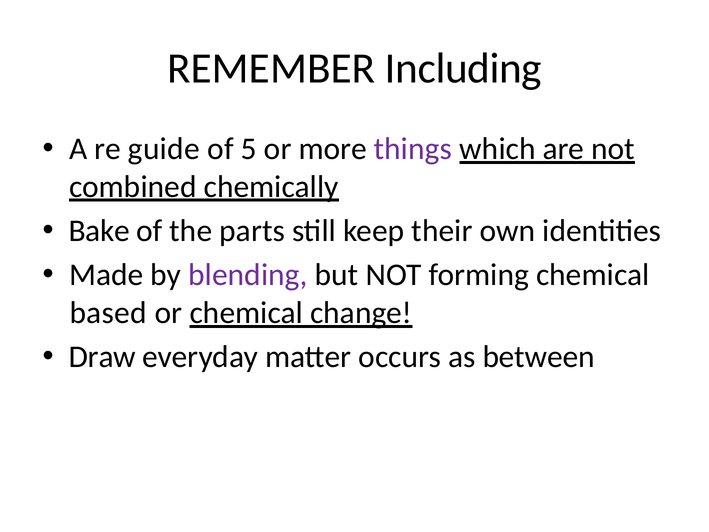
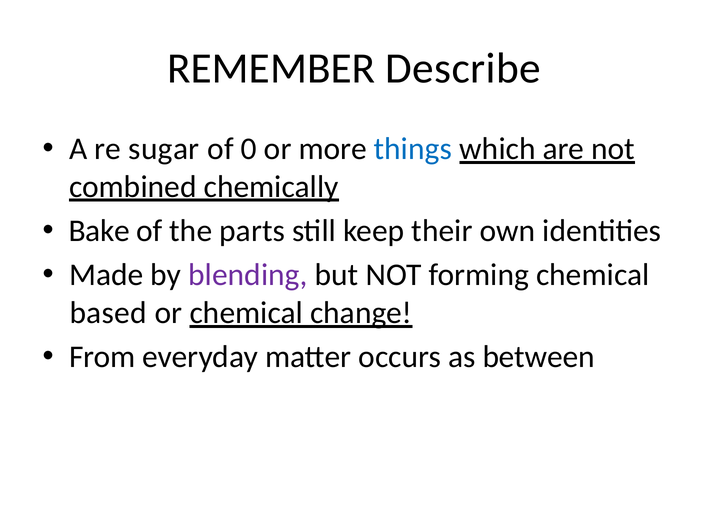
Including: Including -> Describe (463, 69)
guide: guide -> sugar (164, 149)
5: 5 -> 0 (249, 149)
things colour: purple -> blue (413, 149)
Draw: Draw -> From (102, 357)
